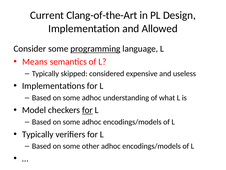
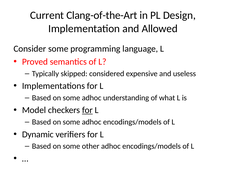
programming underline: present -> none (95, 49)
Means: Means -> Proved (35, 62)
Typically: Typically -> Dynamic (38, 134)
